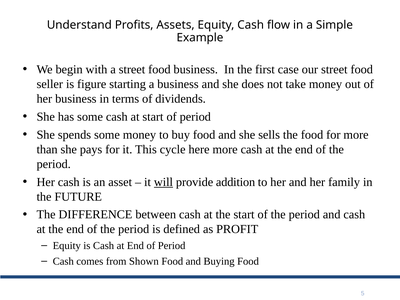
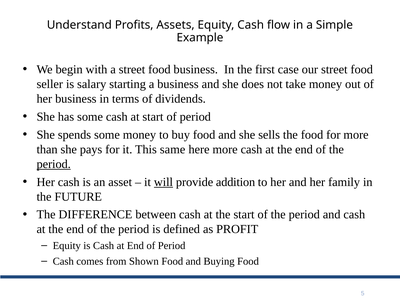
figure: figure -> salary (92, 84)
cycle: cycle -> same (173, 149)
period underline: none -> present (54, 164)
